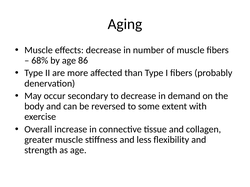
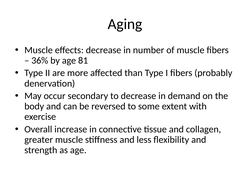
68%: 68% -> 36% (40, 61)
86: 86 -> 81 (83, 61)
